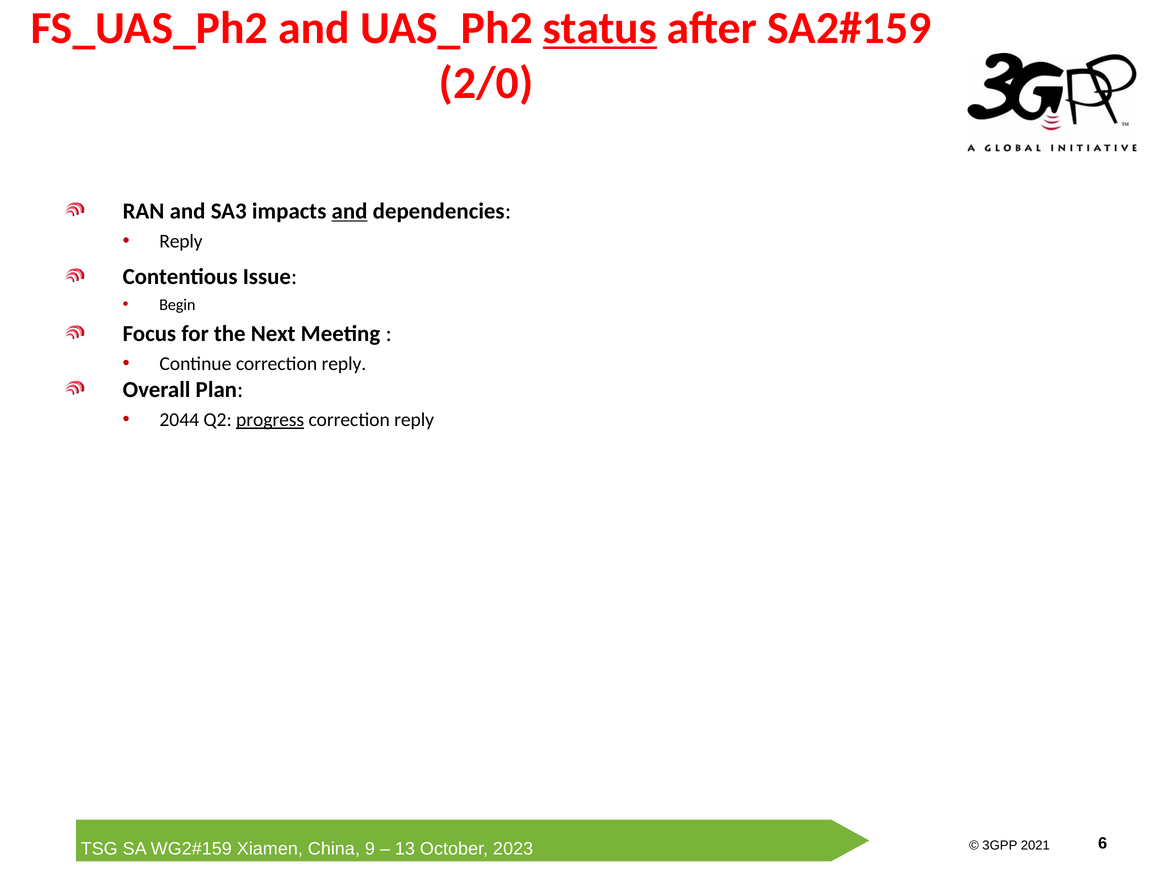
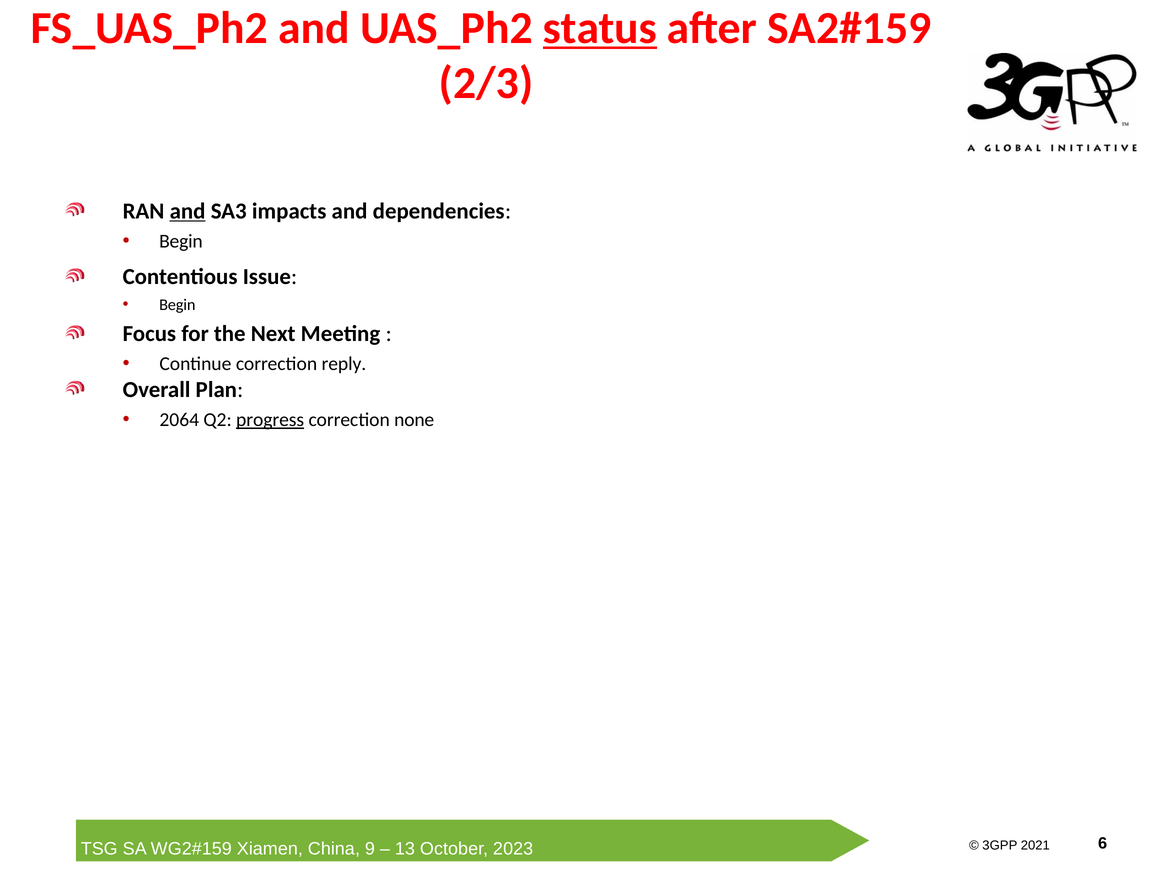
2/0: 2/0 -> 2/3 (486, 83)
and underline: none -> present (188, 211)
and underline: present -> none (349, 211)
Reply: Reply -> Begin (181, 241)
2044: 2044 -> 2064 (179, 420)
reply: reply -> none (414, 420)
